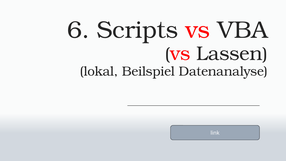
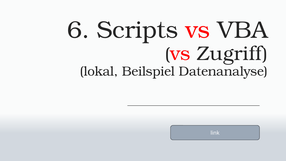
Lassen: Lassen -> Zugriff (229, 54)
